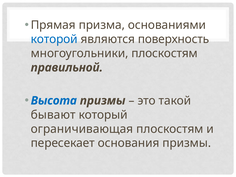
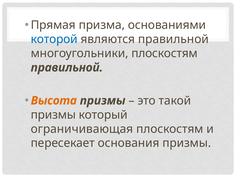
являются поверхность: поверхность -> правильной (173, 39)
Высота colour: blue -> orange (54, 101)
бывают: бывают -> призмы (53, 115)
